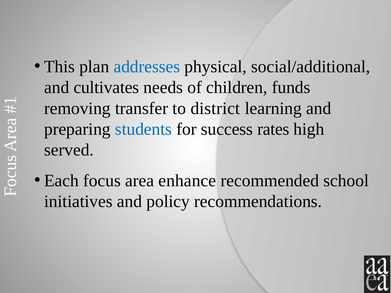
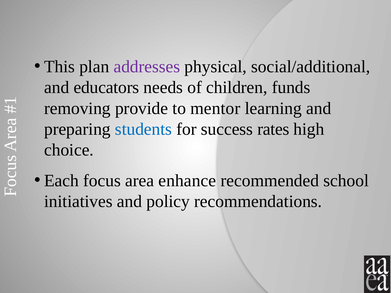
addresses colour: blue -> purple (147, 67)
cultivates: cultivates -> educators (106, 88)
transfer: transfer -> provide (142, 108)
district: district -> mentor (215, 108)
served: served -> choice (69, 150)
